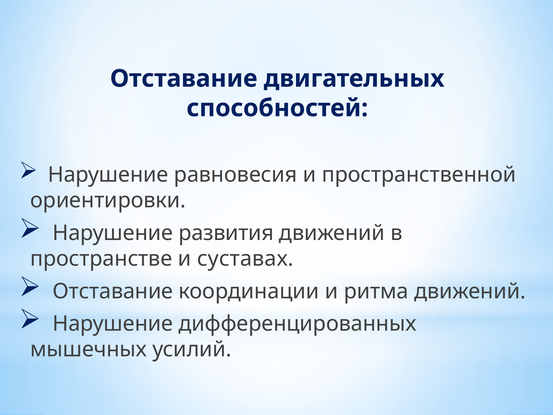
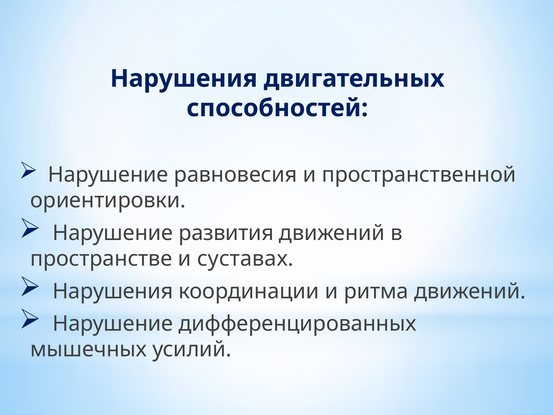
Отставание: Отставание -> Нарушения (184, 79)
Отставание: Отставание -> Нарушения (113, 291)
